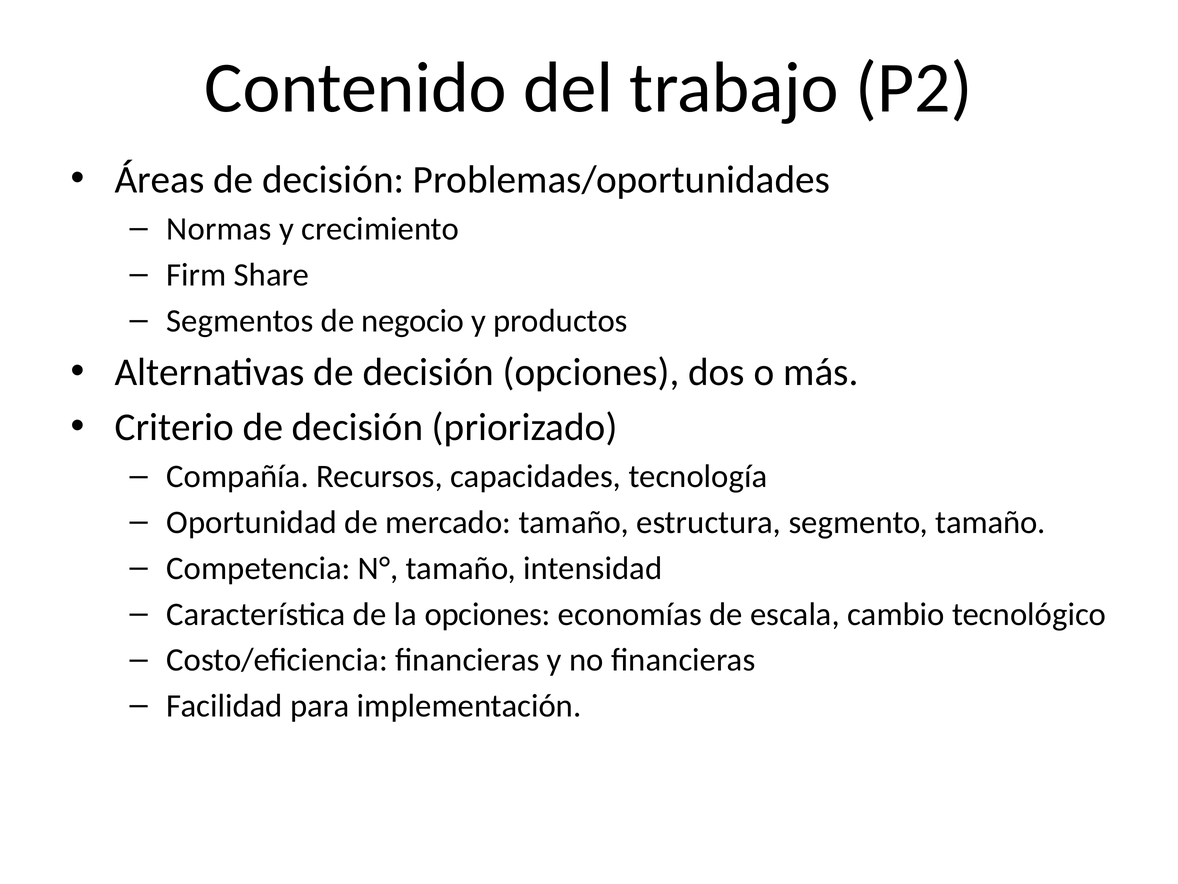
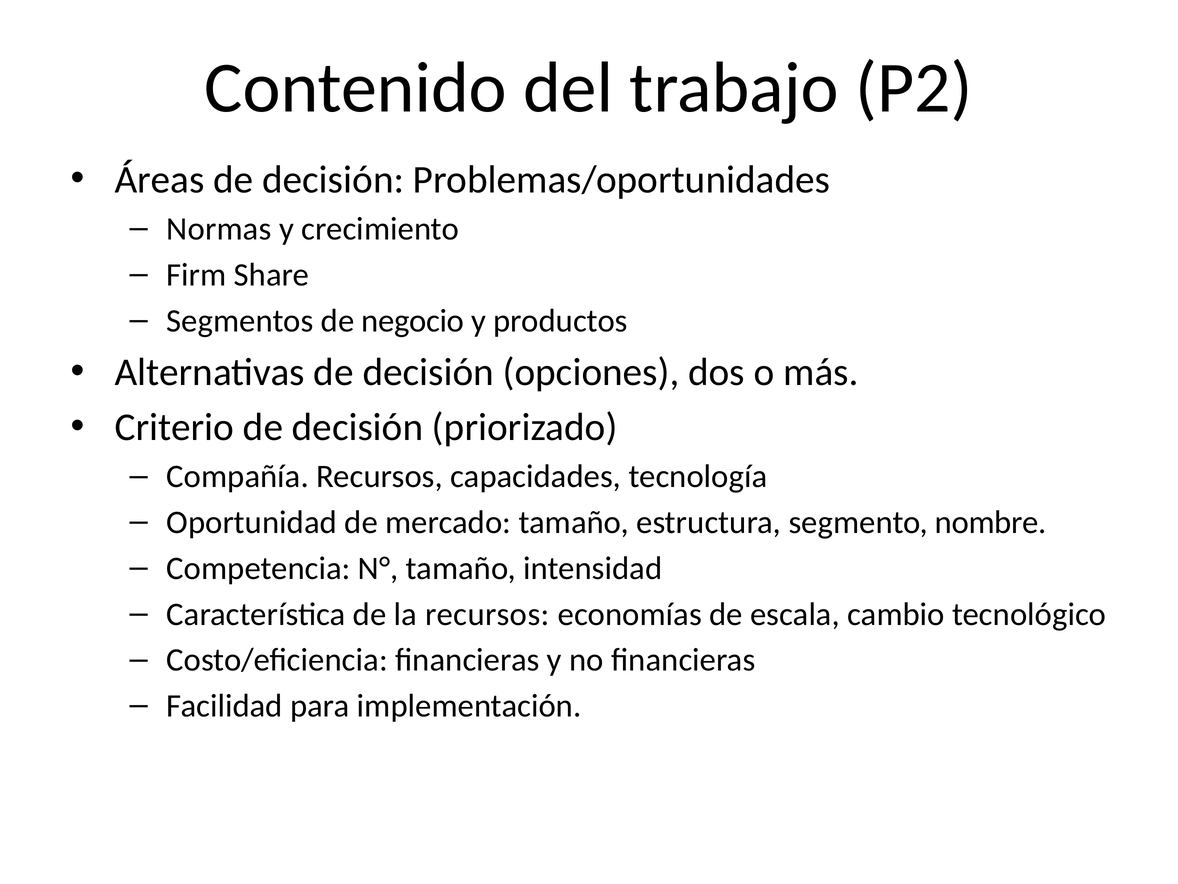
segmento tamaño: tamaño -> nombre (991, 522)
la opciones: opciones -> recursos (487, 614)
